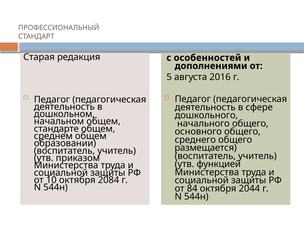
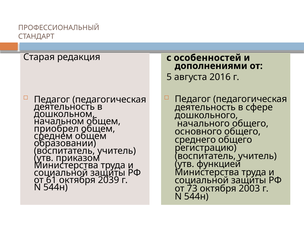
стандарте: стандарте -> приобрел (56, 129)
размещается: размещается -> регистрацию (206, 148)
10: 10 -> 61 (51, 180)
2084: 2084 -> 2039 (109, 180)
84: 84 -> 73 (192, 189)
2044: 2044 -> 2003 (249, 189)
